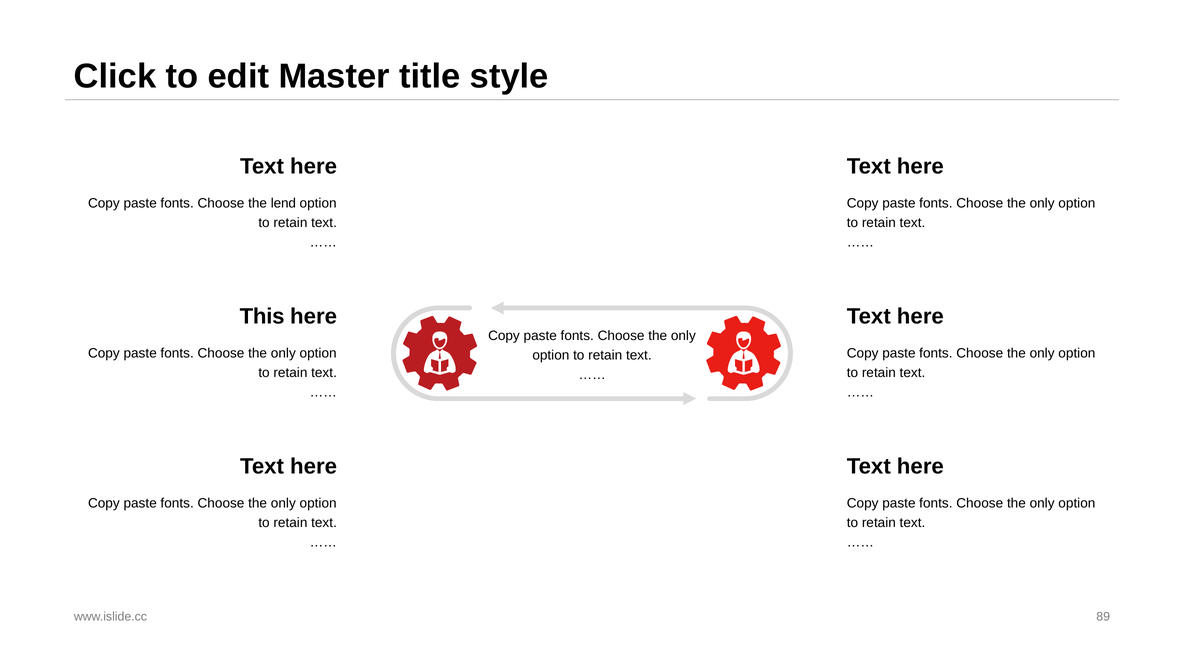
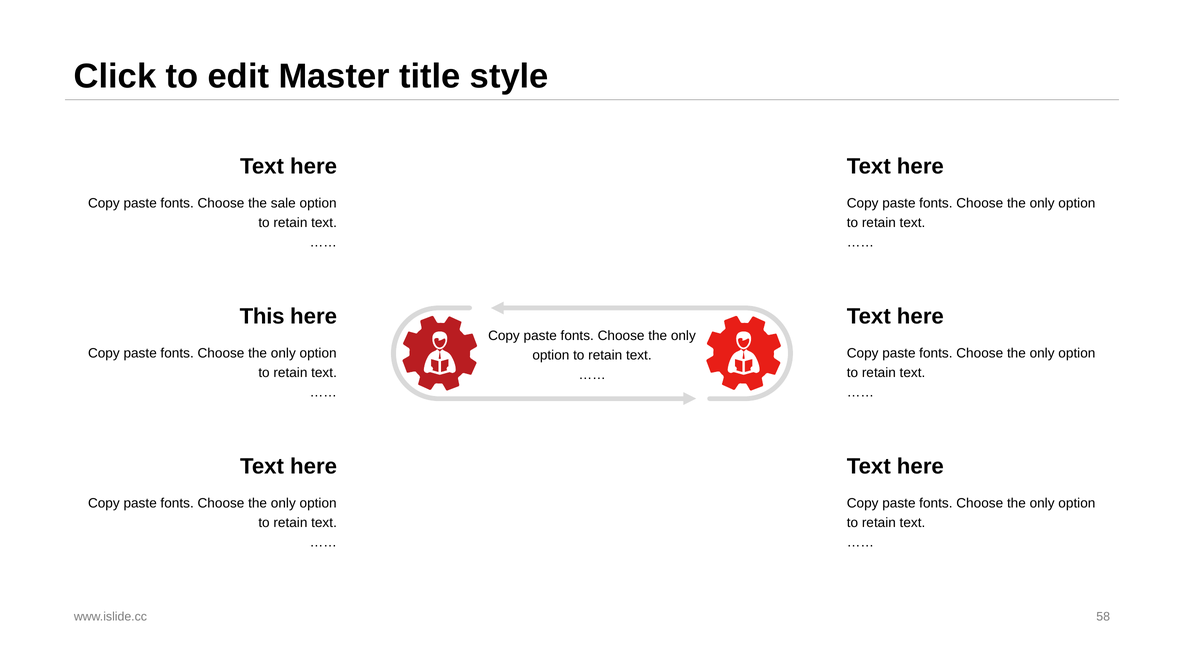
lend: lend -> sale (283, 203)
89: 89 -> 58 (1103, 617)
